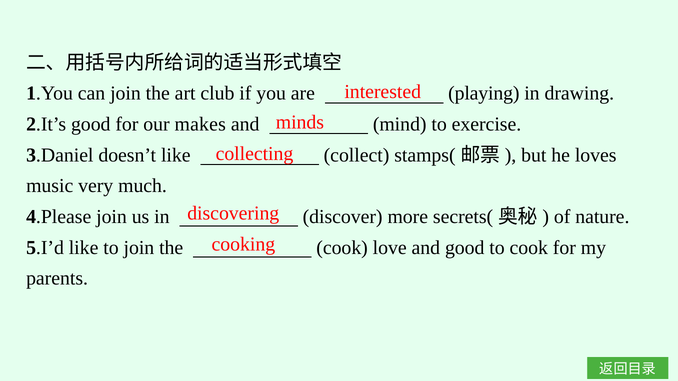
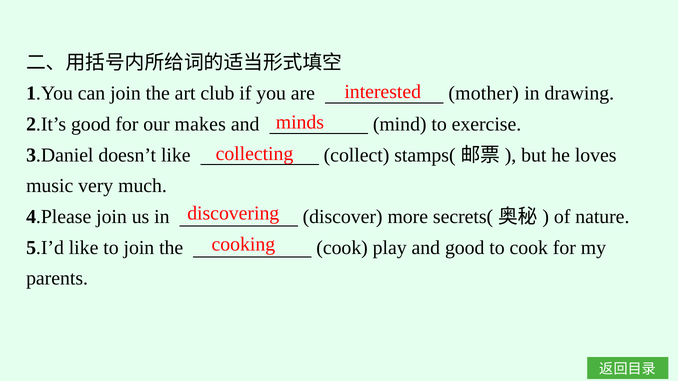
playing: playing -> mother (484, 93)
love: love -> play (390, 248)
